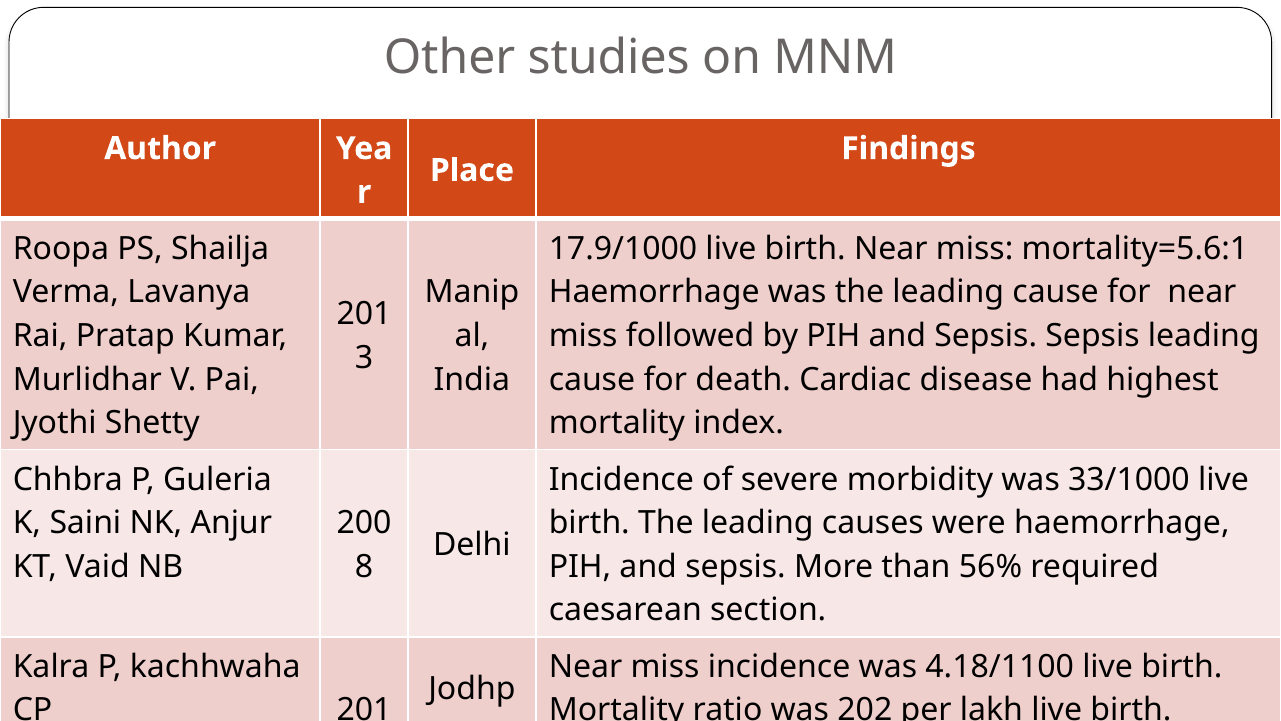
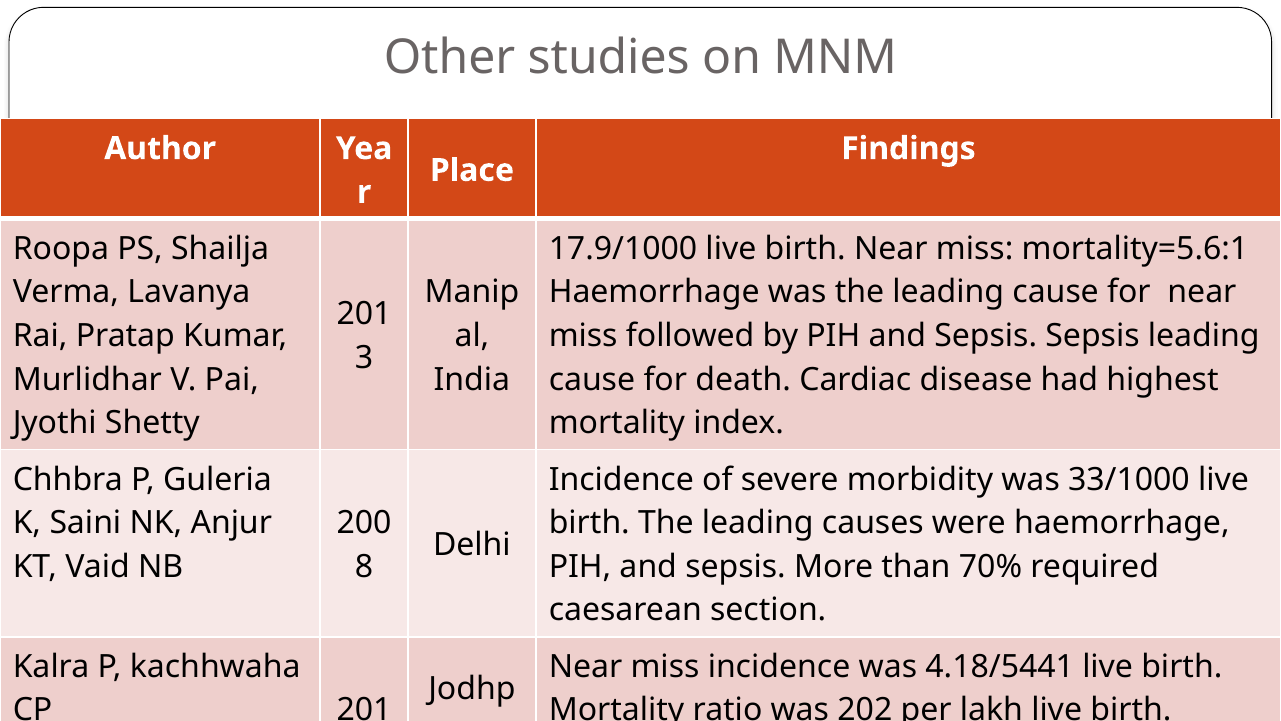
56%: 56% -> 70% (990, 566)
4.18/1100: 4.18/1100 -> 4.18/5441 (1000, 666)
